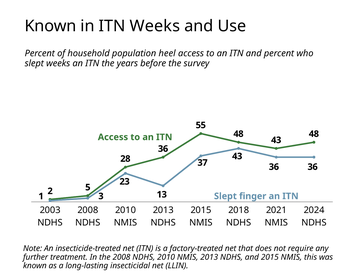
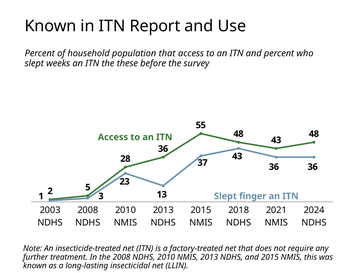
ITN Weeks: Weeks -> Report (155, 26)
population heel: heel -> that (167, 53)
years: years -> these (127, 63)
